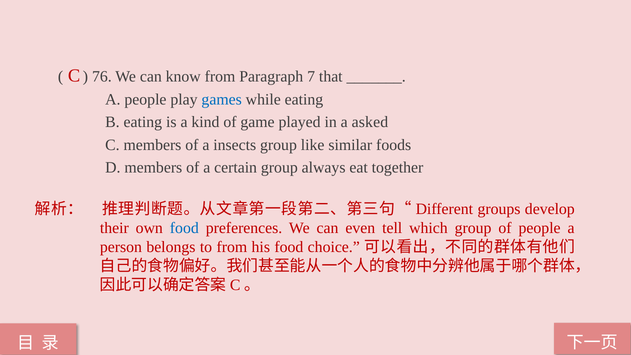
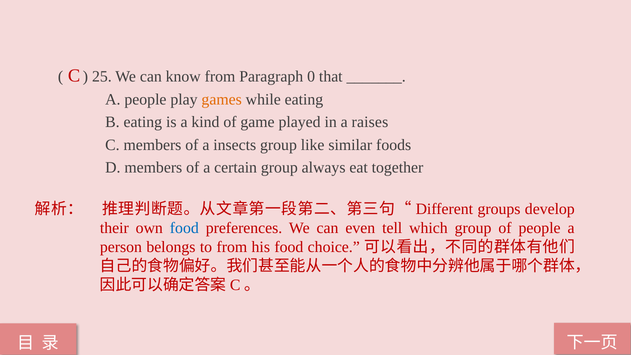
76: 76 -> 25 (102, 77)
7: 7 -> 0 (311, 77)
games colour: blue -> orange (222, 99)
asked: asked -> raises (370, 122)
